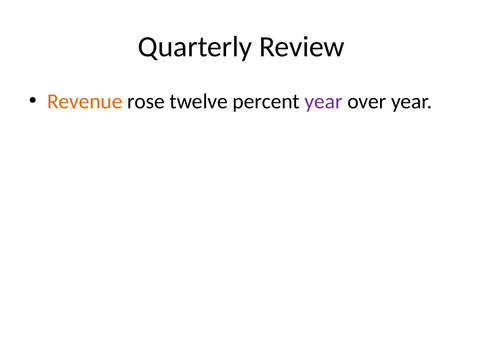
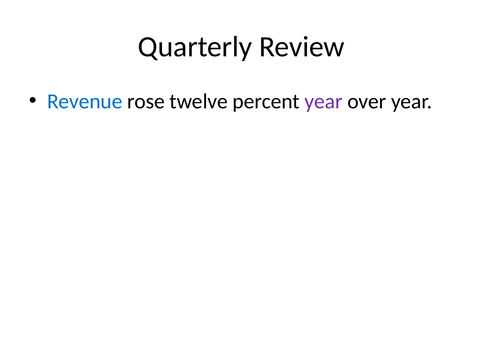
Revenue colour: orange -> blue (85, 101)
